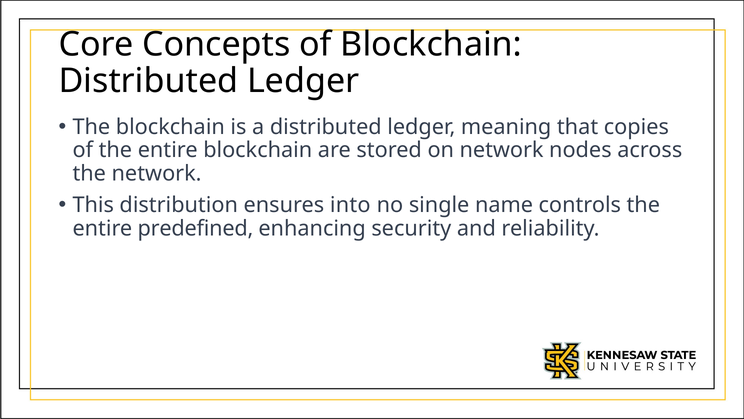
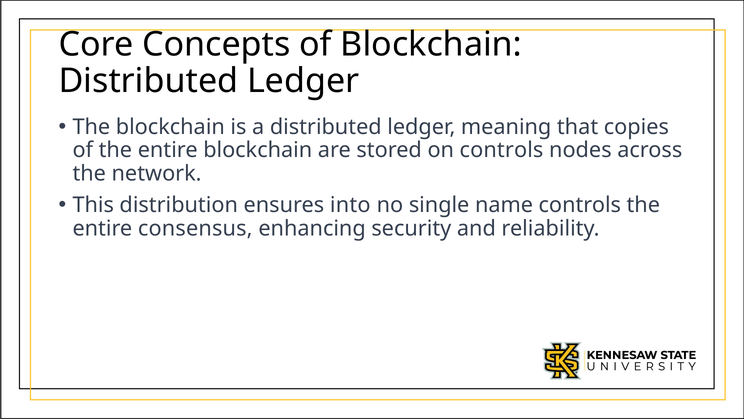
on network: network -> controls (501, 150)
predefined: predefined -> consensus (195, 228)
